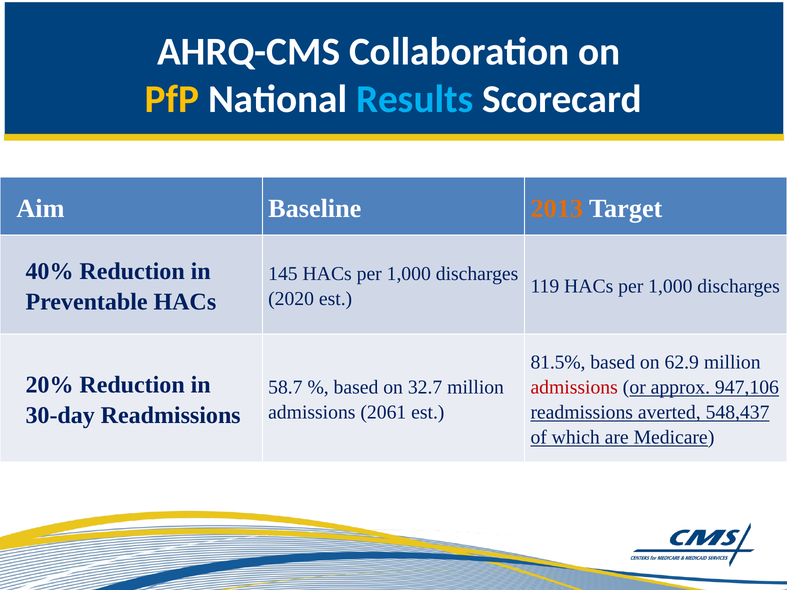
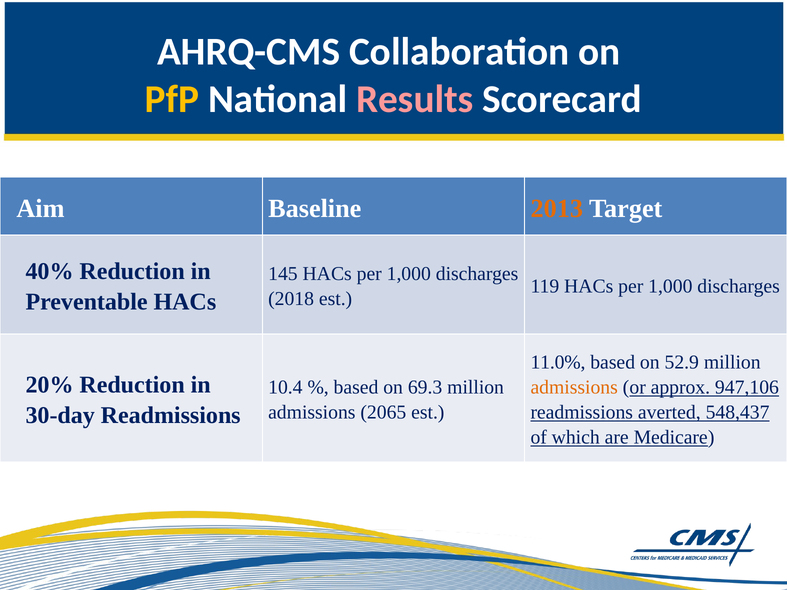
Results colour: light blue -> pink (415, 99)
2020: 2020 -> 2018 (291, 299)
81.5%: 81.5% -> 11.0% (558, 362)
62.9: 62.9 -> 52.9 (682, 362)
58.7: 58.7 -> 10.4 (285, 388)
32.7: 32.7 -> 69.3 (425, 388)
admissions colour: red -> orange (574, 388)
2061: 2061 -> 2065 (383, 413)
